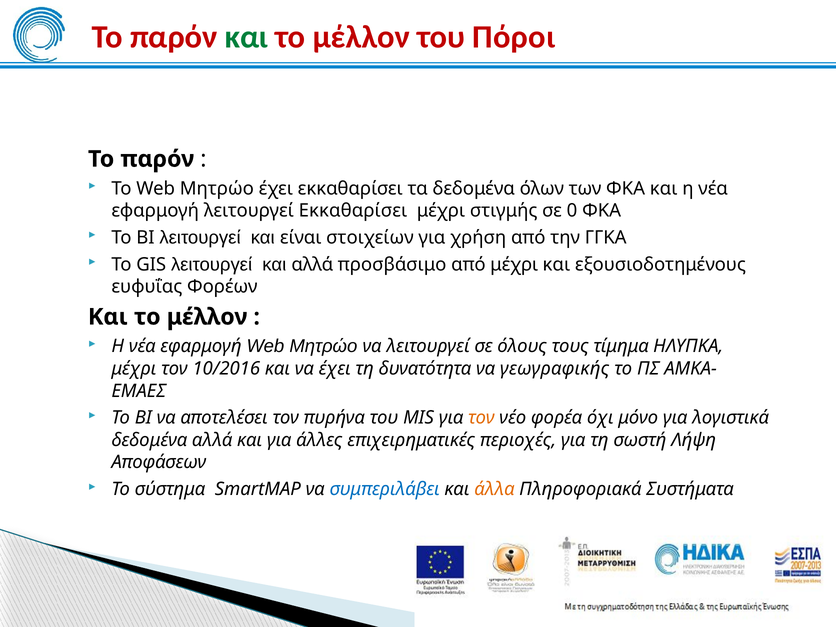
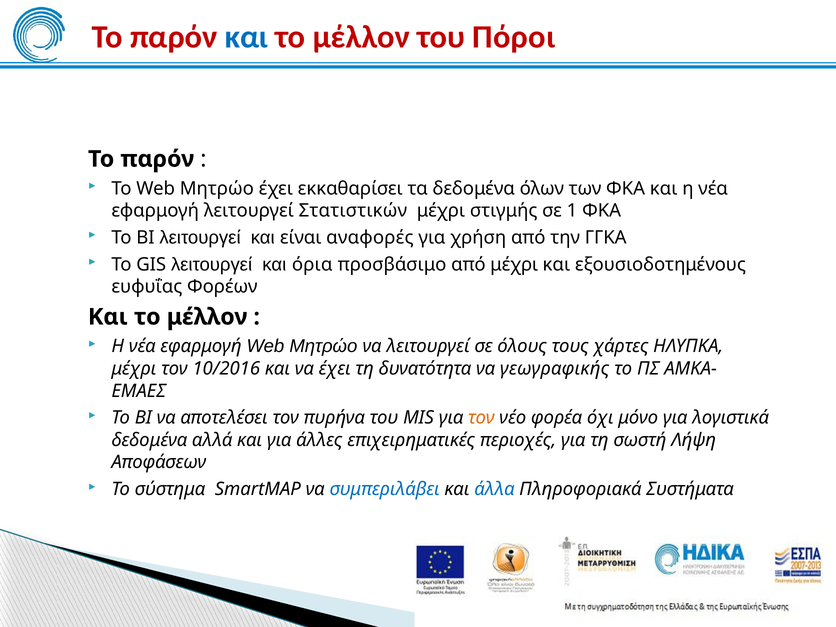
και colour: green -> blue (247, 37)
λειτουργεί Εκκαθαρίσει: Εκκαθαρίσει -> Στατιστικών (353, 211)
0: 0 -> 1 (572, 211)
στοιχείων: στοιχείων -> αναφορές (370, 238)
και αλλά: αλλά -> όρια (312, 265)
τίμημα: τίμημα -> χάρτες (621, 346)
άλλα colour: orange -> blue (494, 489)
